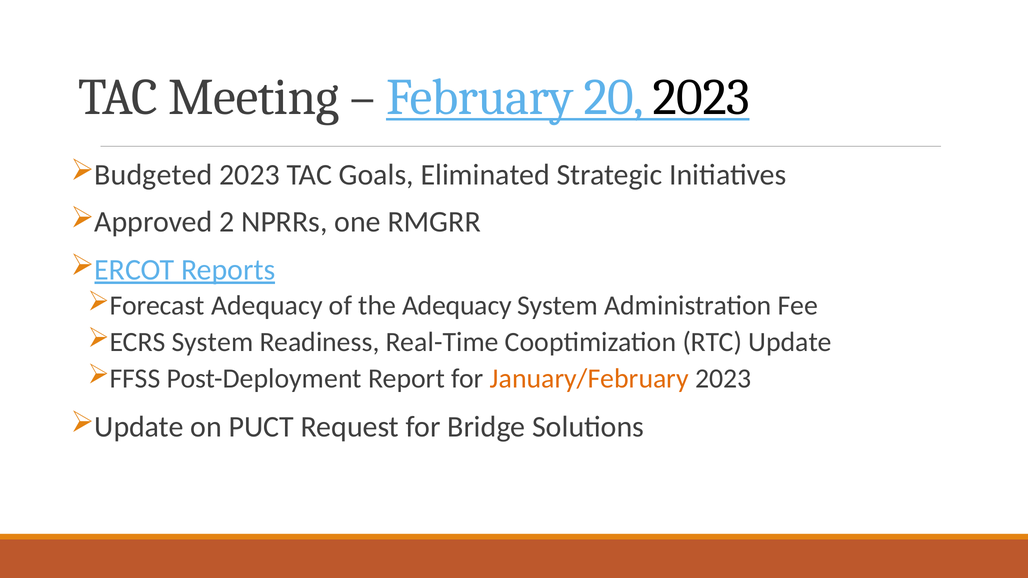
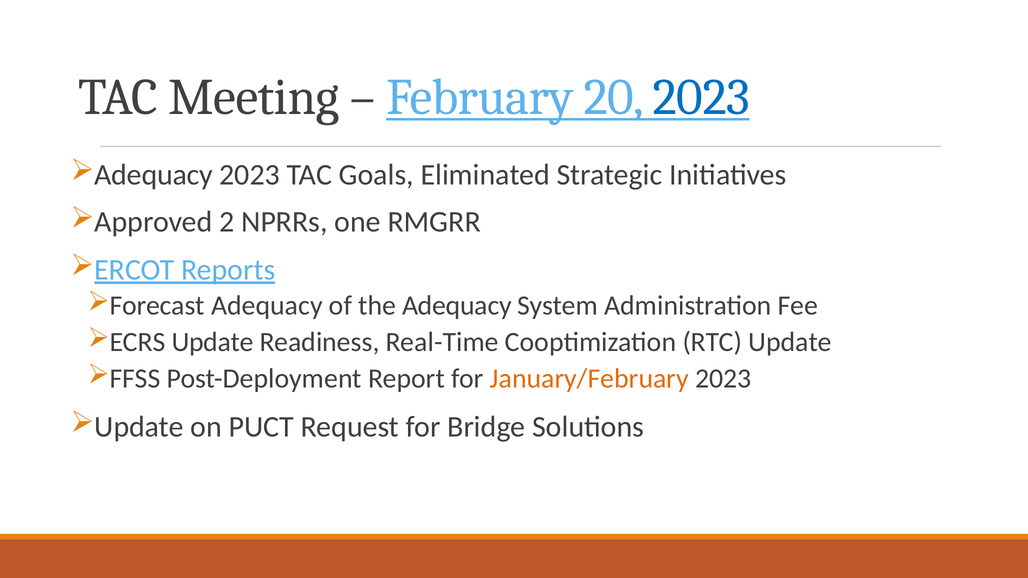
2023 colour: black -> blue (701, 97)
Budgeted: Budgeted -> Adequacy (154, 175)
ECRS System: System -> Update (213, 342)
